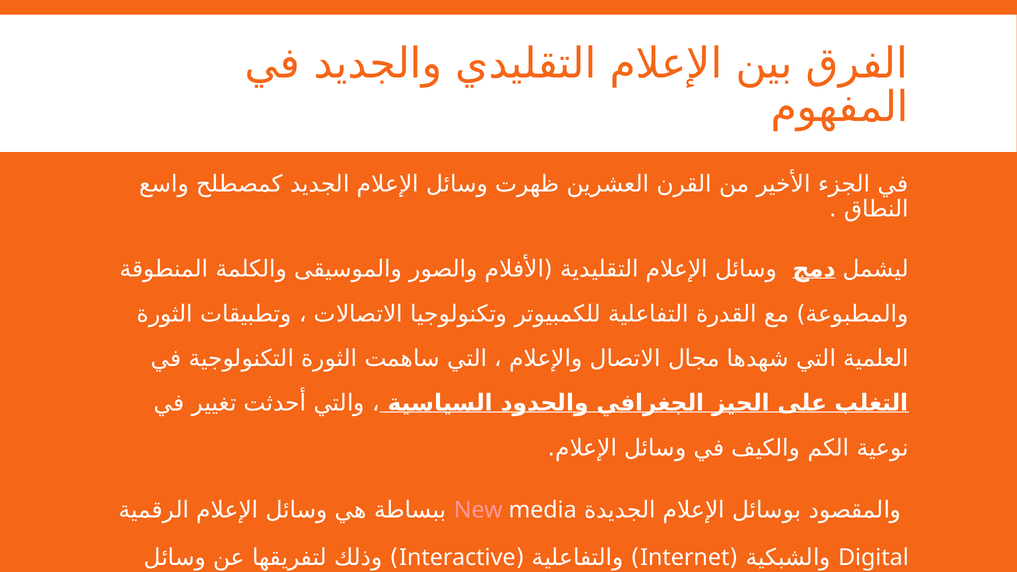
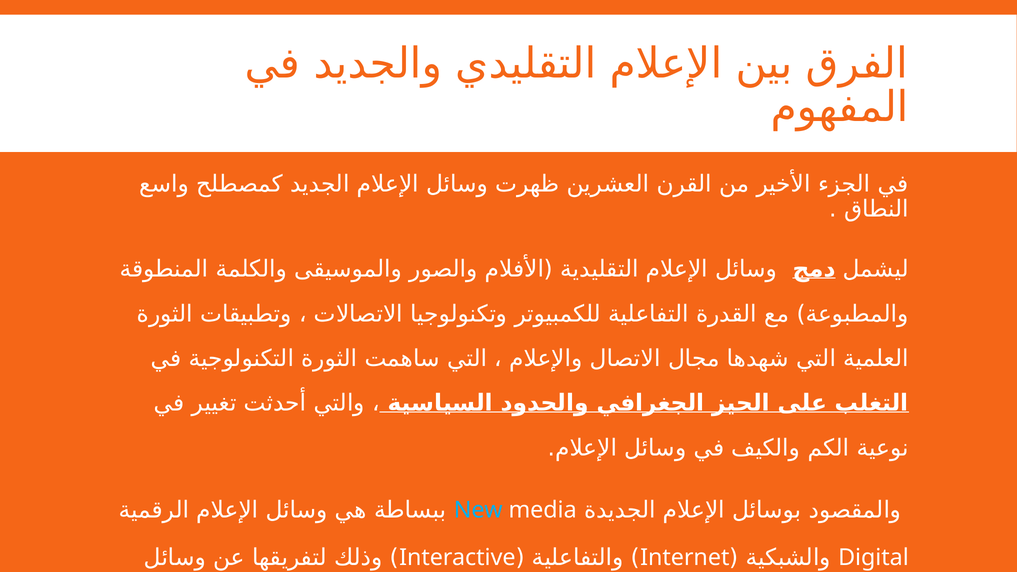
New colour: pink -> light blue (478, 510)
